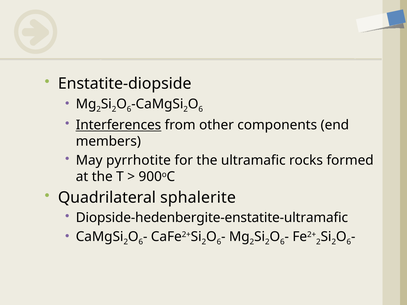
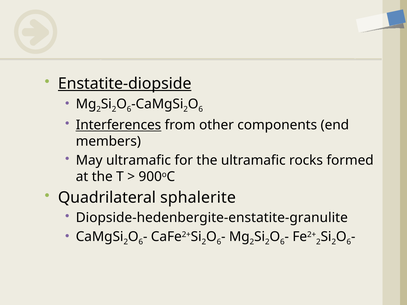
Enstatite-diopside underline: none -> present (125, 84)
May pyrrhotite: pyrrhotite -> ultramafic (139, 161)
Diopside-hedenbergite-enstatite-ultramafic: Diopside-hedenbergite-enstatite-ultramafic -> Diopside-hedenbergite-enstatite-granulite (212, 218)
